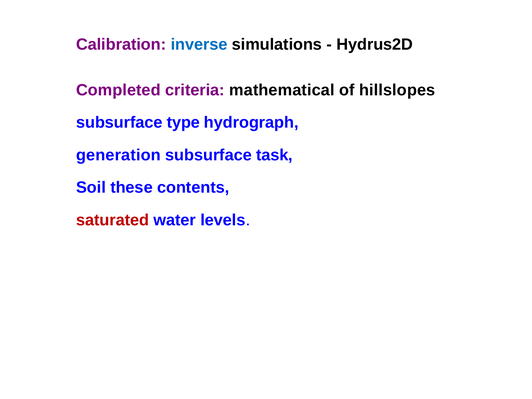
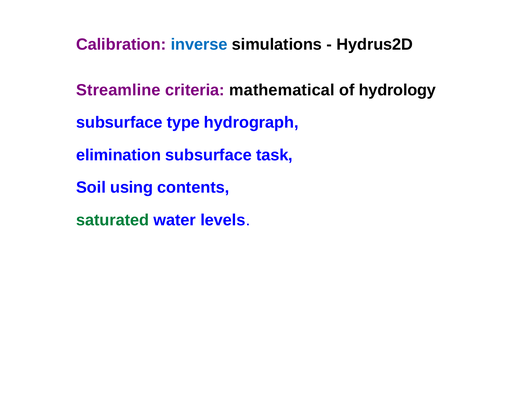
Completed: Completed -> Streamline (118, 90)
hillslopes: hillslopes -> hydrology (397, 90)
generation: generation -> elimination (119, 155)
these: these -> using (132, 187)
saturated colour: red -> green (113, 220)
